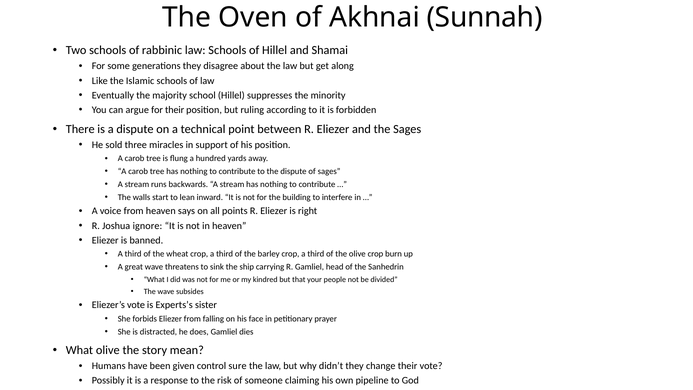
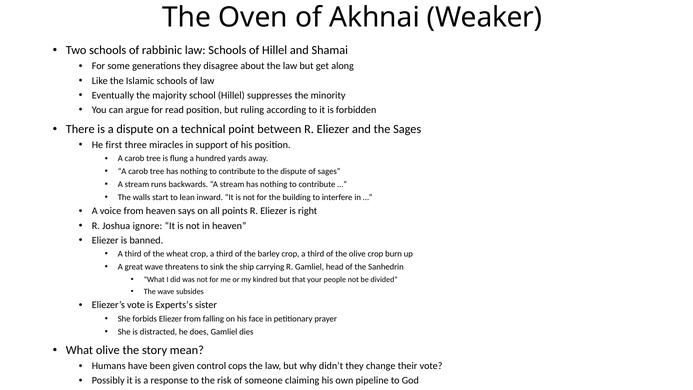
Sunnah: Sunnah -> Weaker (485, 18)
for their: their -> read (175, 110)
sold: sold -> first (114, 145)
sure: sure -> cops (238, 366)
